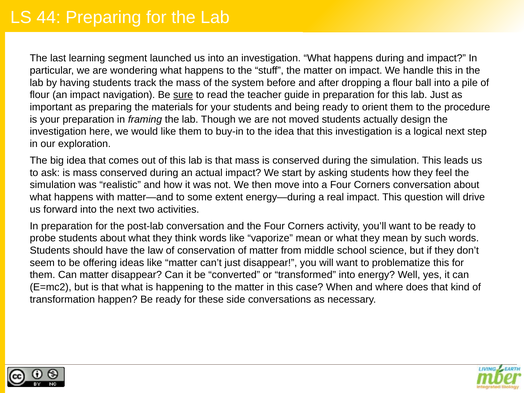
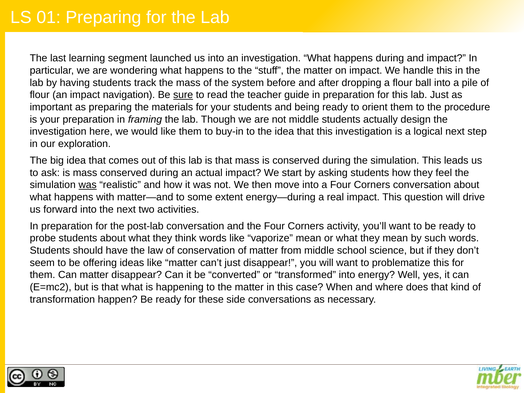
44: 44 -> 01 (49, 17)
not moved: moved -> middle (304, 119)
was underline: none -> present (88, 185)
